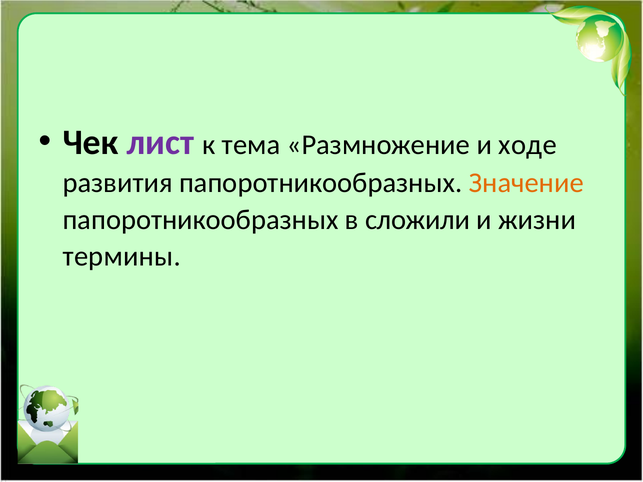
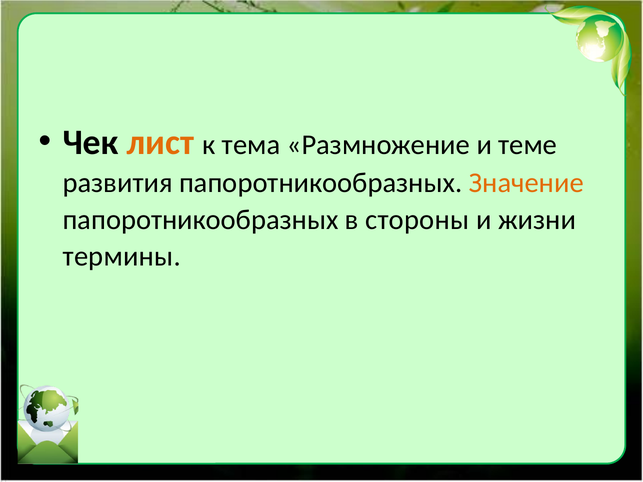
лист colour: purple -> orange (160, 143)
ходе: ходе -> теме (528, 145)
сложили: сложили -> стороны (417, 220)
